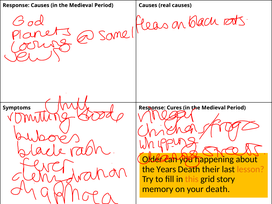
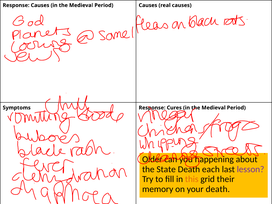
Years: Years -> State (166, 169)
their: their -> each (211, 169)
lesson colour: orange -> purple (251, 169)
story: story -> their (226, 179)
